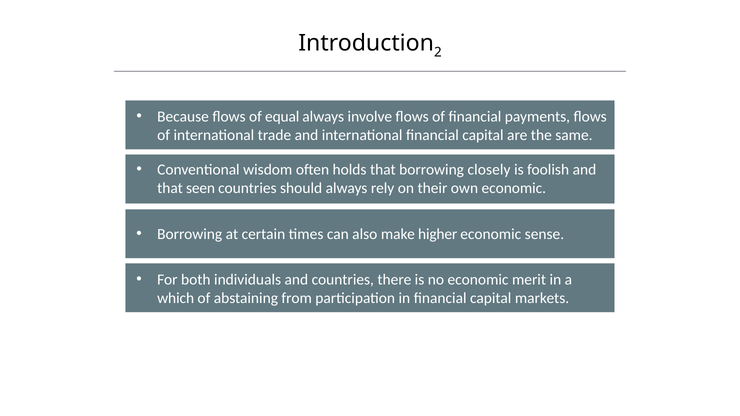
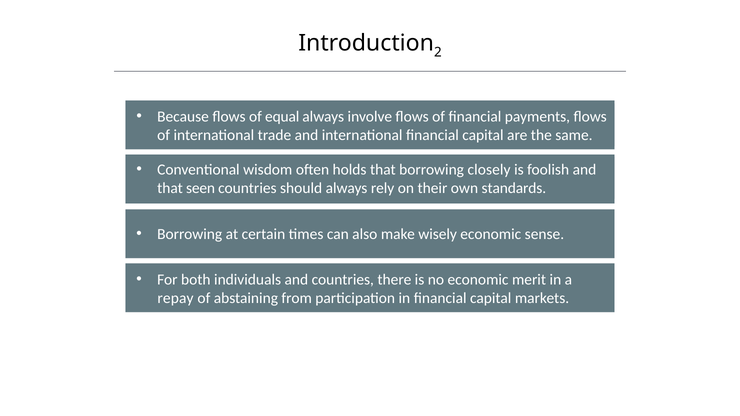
own economic: economic -> standards (514, 188)
higher: higher -> wisely (438, 234)
which: which -> repay (176, 298)
